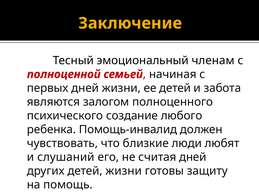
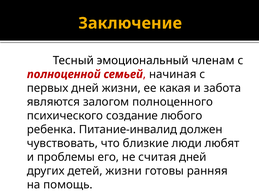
ее детей: детей -> какая (175, 88)
Помощь-инвалид: Помощь-инвалид -> Питание-инвалид (128, 130)
слушаний: слушаний -> проблемы (66, 157)
защиту: защиту -> ранняя (207, 171)
